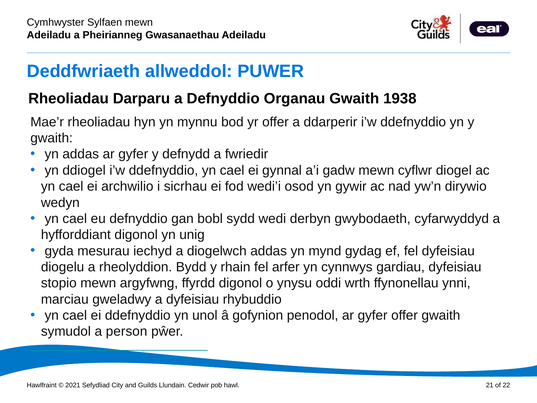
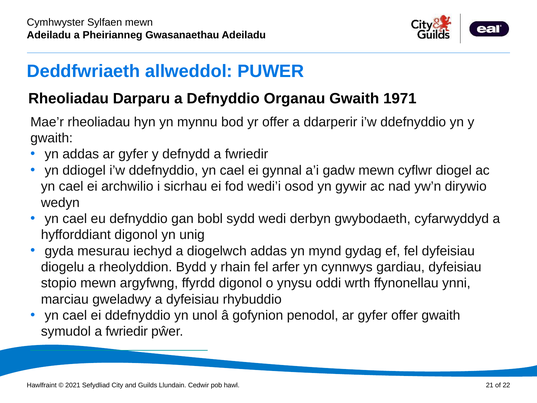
1938: 1938 -> 1971 (400, 99)
symudol a person: person -> fwriedir (127, 331)
